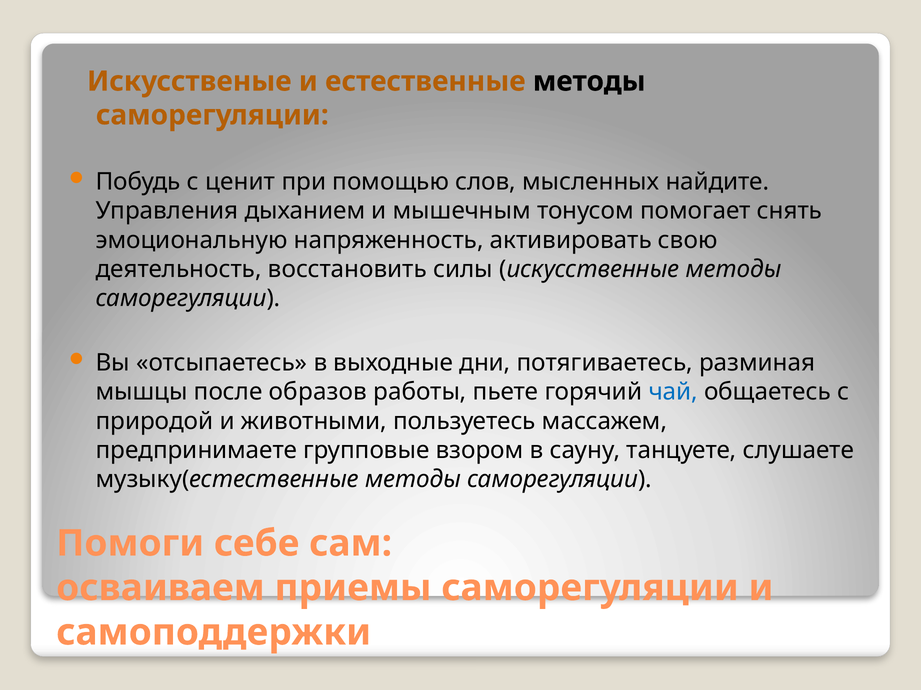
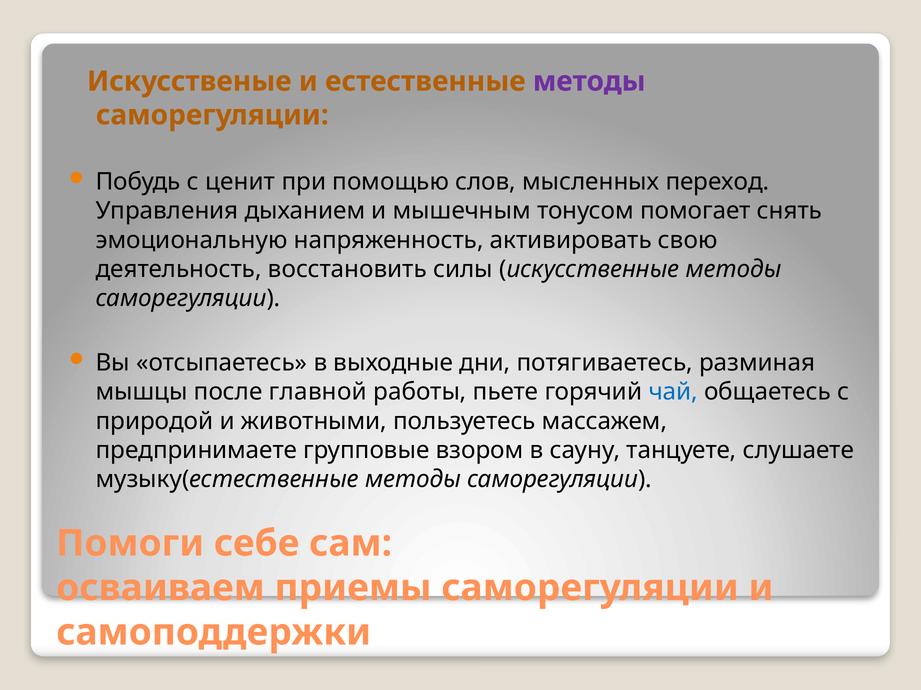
методы colour: black -> purple (589, 81)
найдите: найдите -> переход (717, 182)
образов: образов -> главной (318, 392)
